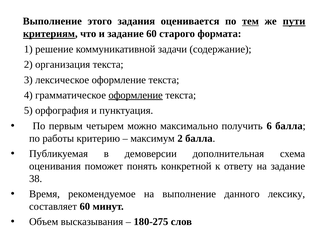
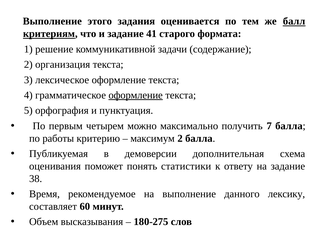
тем underline: present -> none (250, 21)
пути: пути -> балл (294, 21)
задание 60: 60 -> 41 (151, 34)
6: 6 -> 7 (269, 126)
конкретной: конкретной -> статистики (186, 166)
